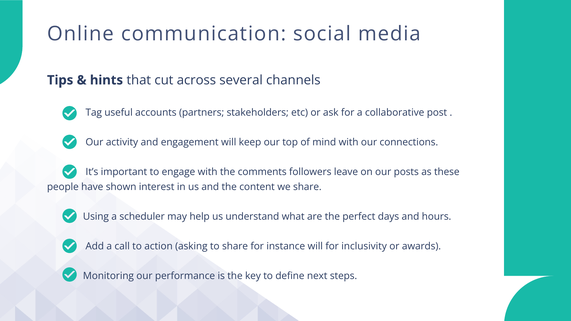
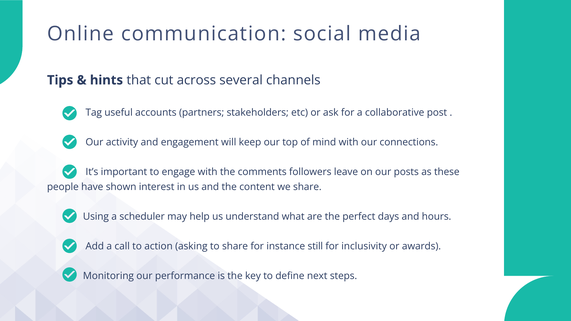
instance will: will -> still (315, 246)
